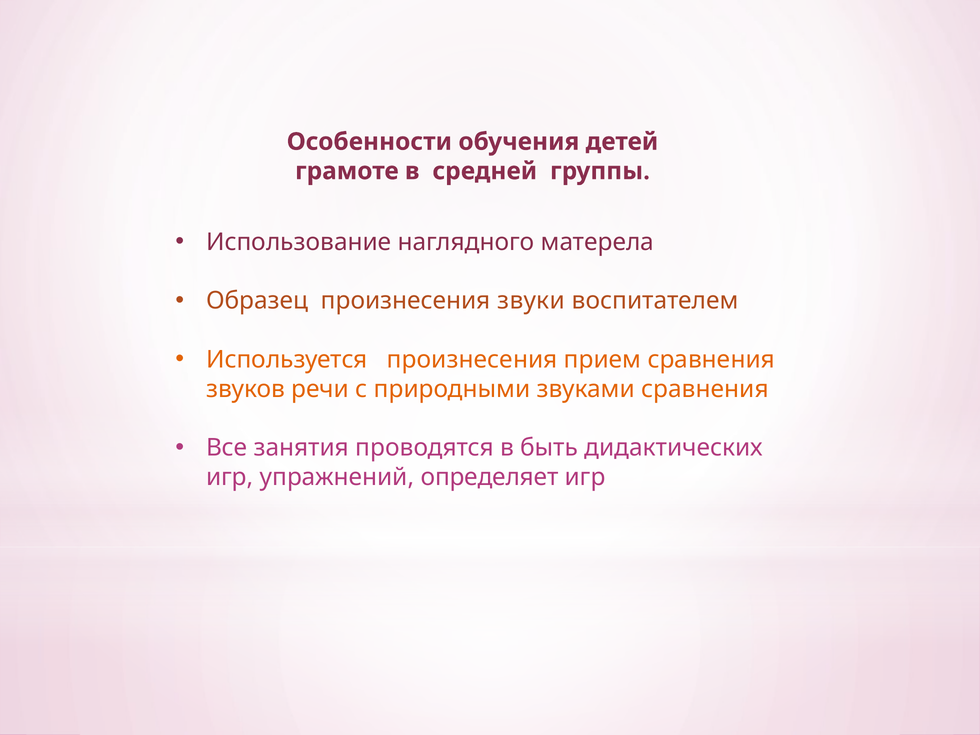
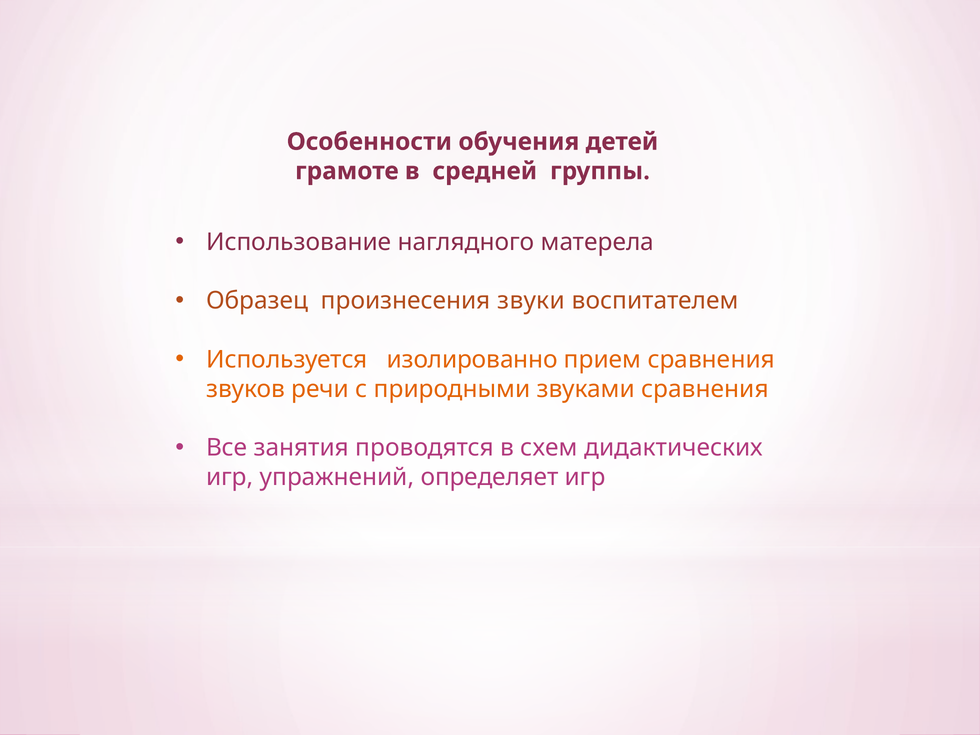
Используется произнесения: произнесения -> изолированно (472, 360)
быть: быть -> схем (549, 448)
